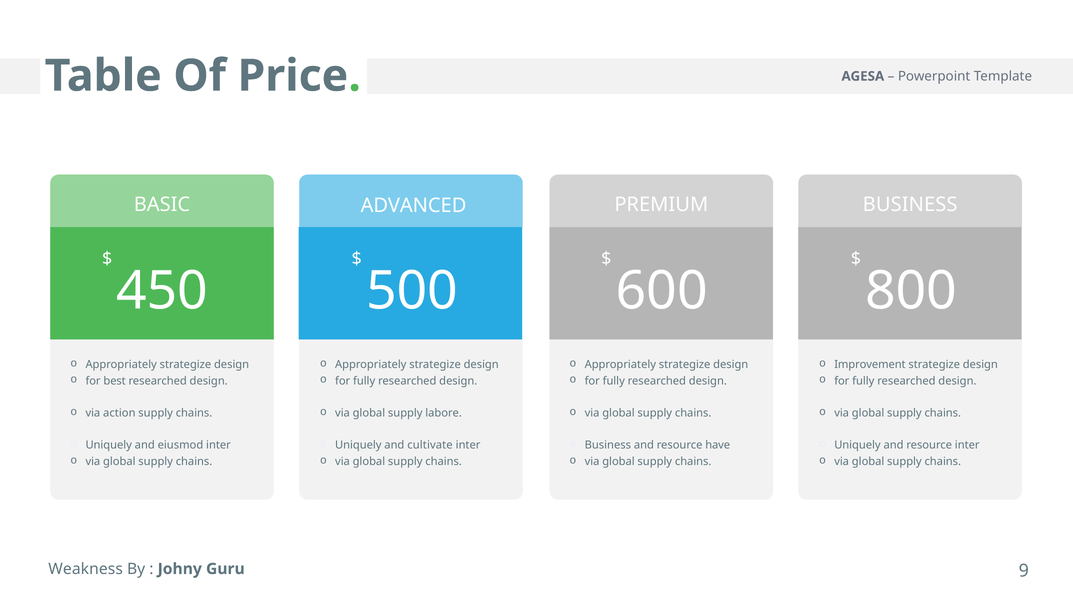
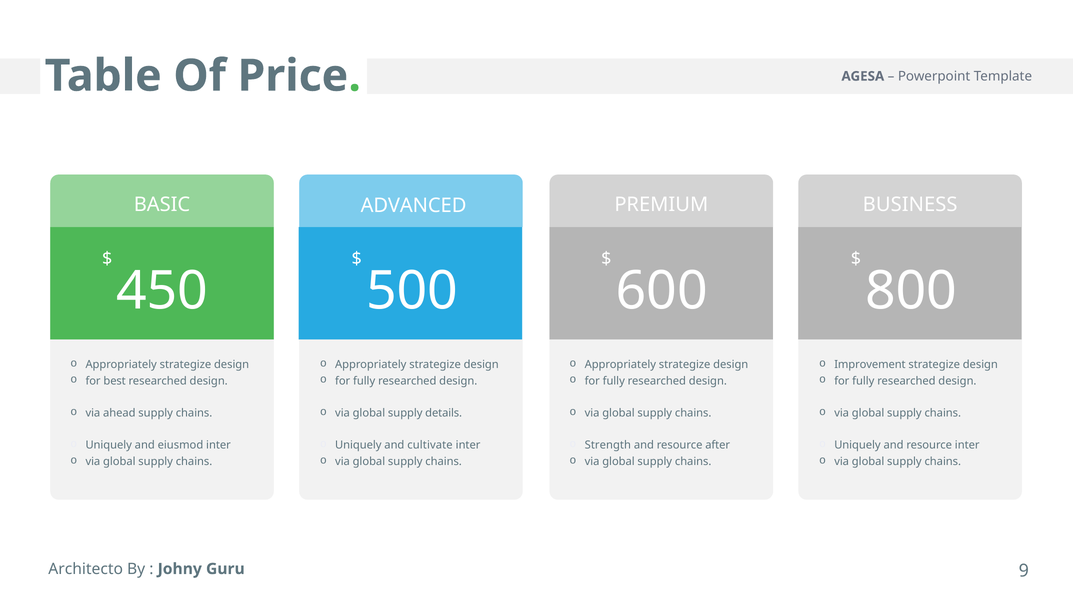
action: action -> ahead (119, 413)
labore: labore -> details (444, 413)
Business: Business -> Strength (608, 445)
have: have -> after (718, 445)
Weakness: Weakness -> Architecto (86, 568)
